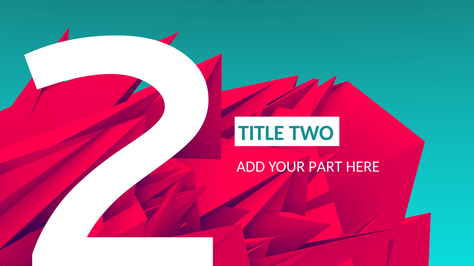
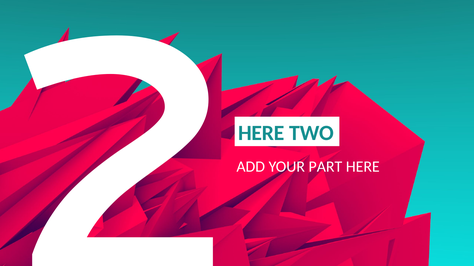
TITLE: TITLE -> HERE (261, 133)
